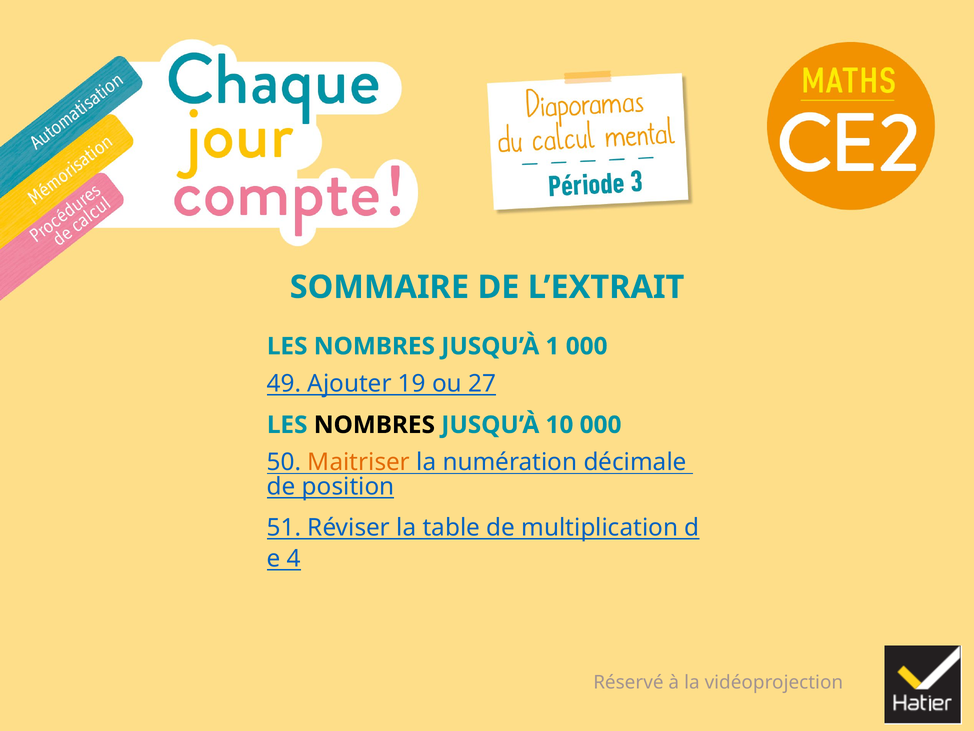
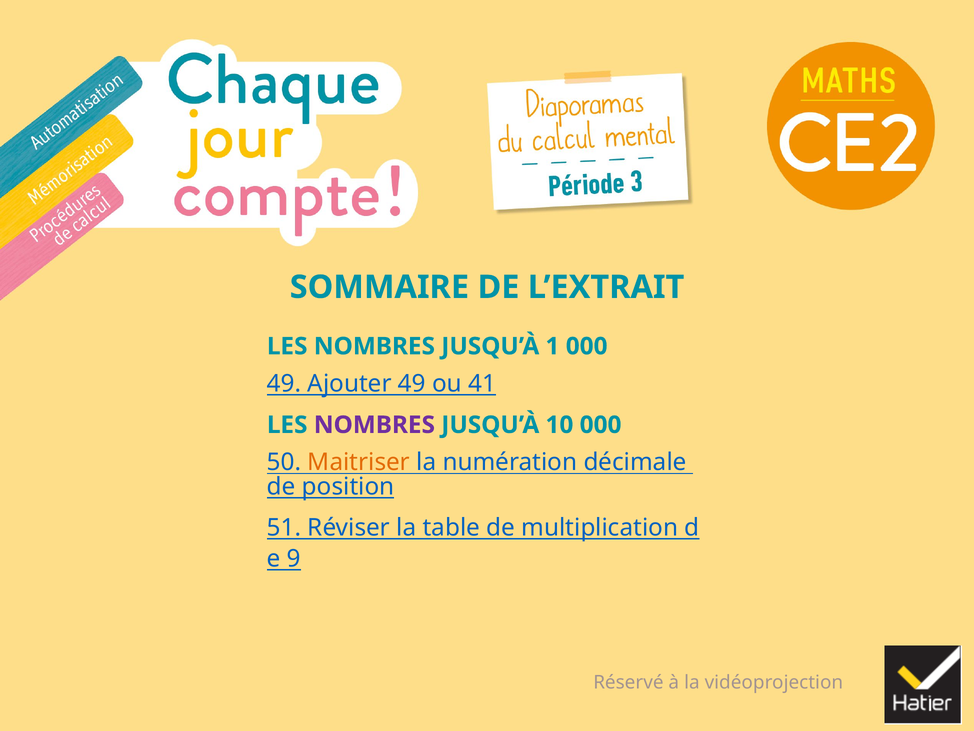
Ajouter 19: 19 -> 49 (412, 383)
27: 27 -> 41 (482, 383)
NOMBRES colour: black -> purple (374, 425)
4: 4 -> 9 (294, 558)
